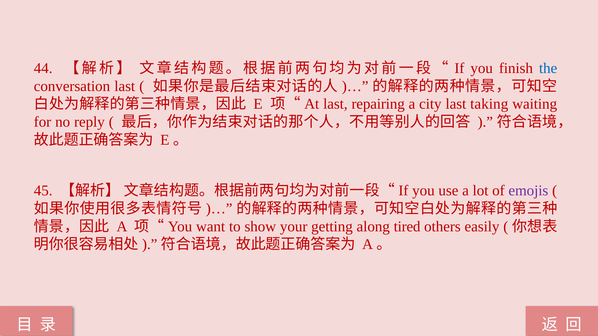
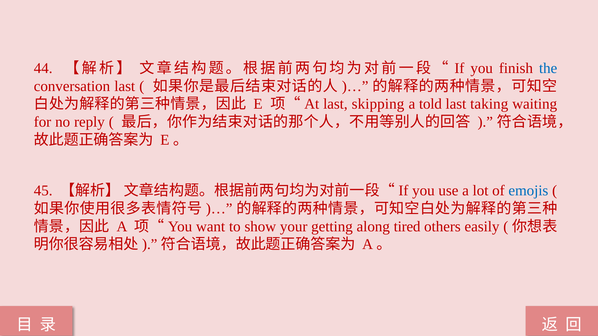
repairing: repairing -> skipping (378, 104)
city: city -> told (430, 104)
emojis colour: purple -> blue (528, 191)
